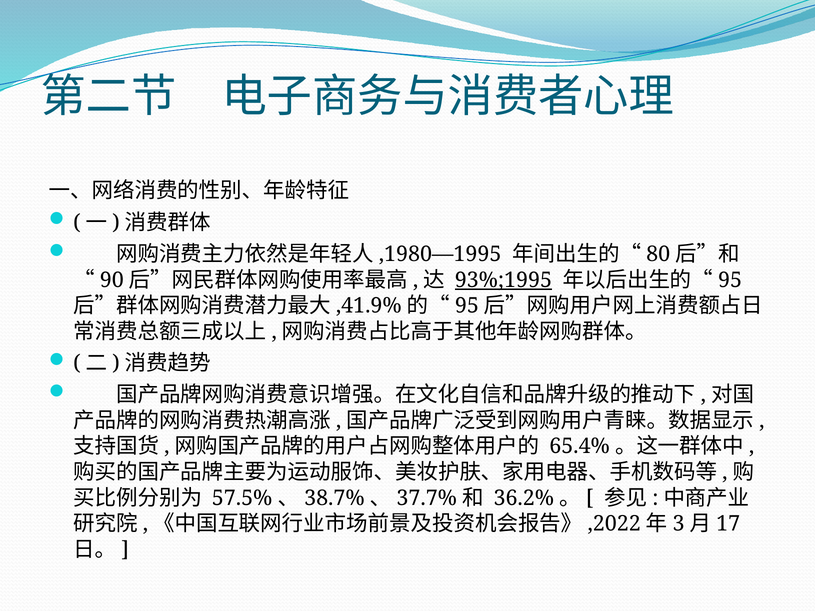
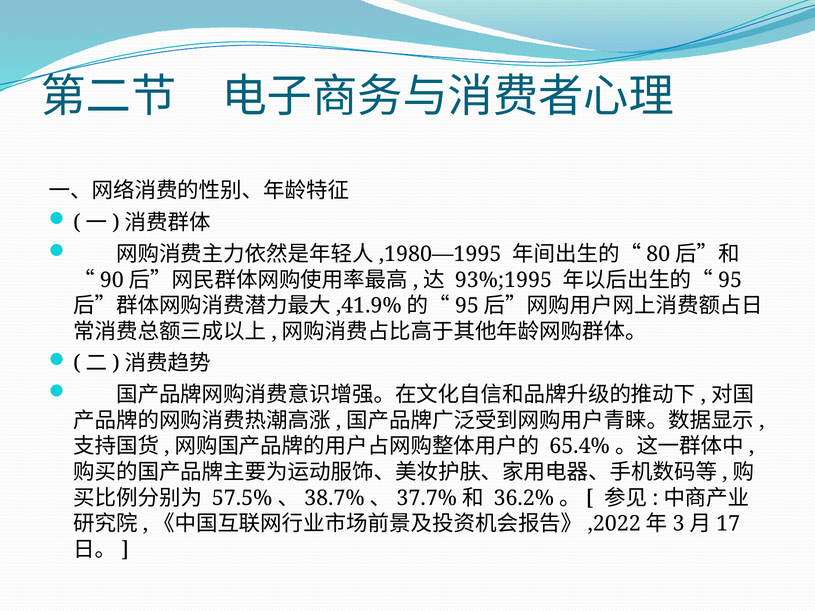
93%;1995 underline: present -> none (503, 280)
